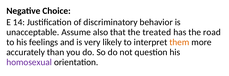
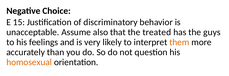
14: 14 -> 15 (19, 22)
road: road -> guys (212, 32)
homosexual colour: purple -> orange (29, 62)
